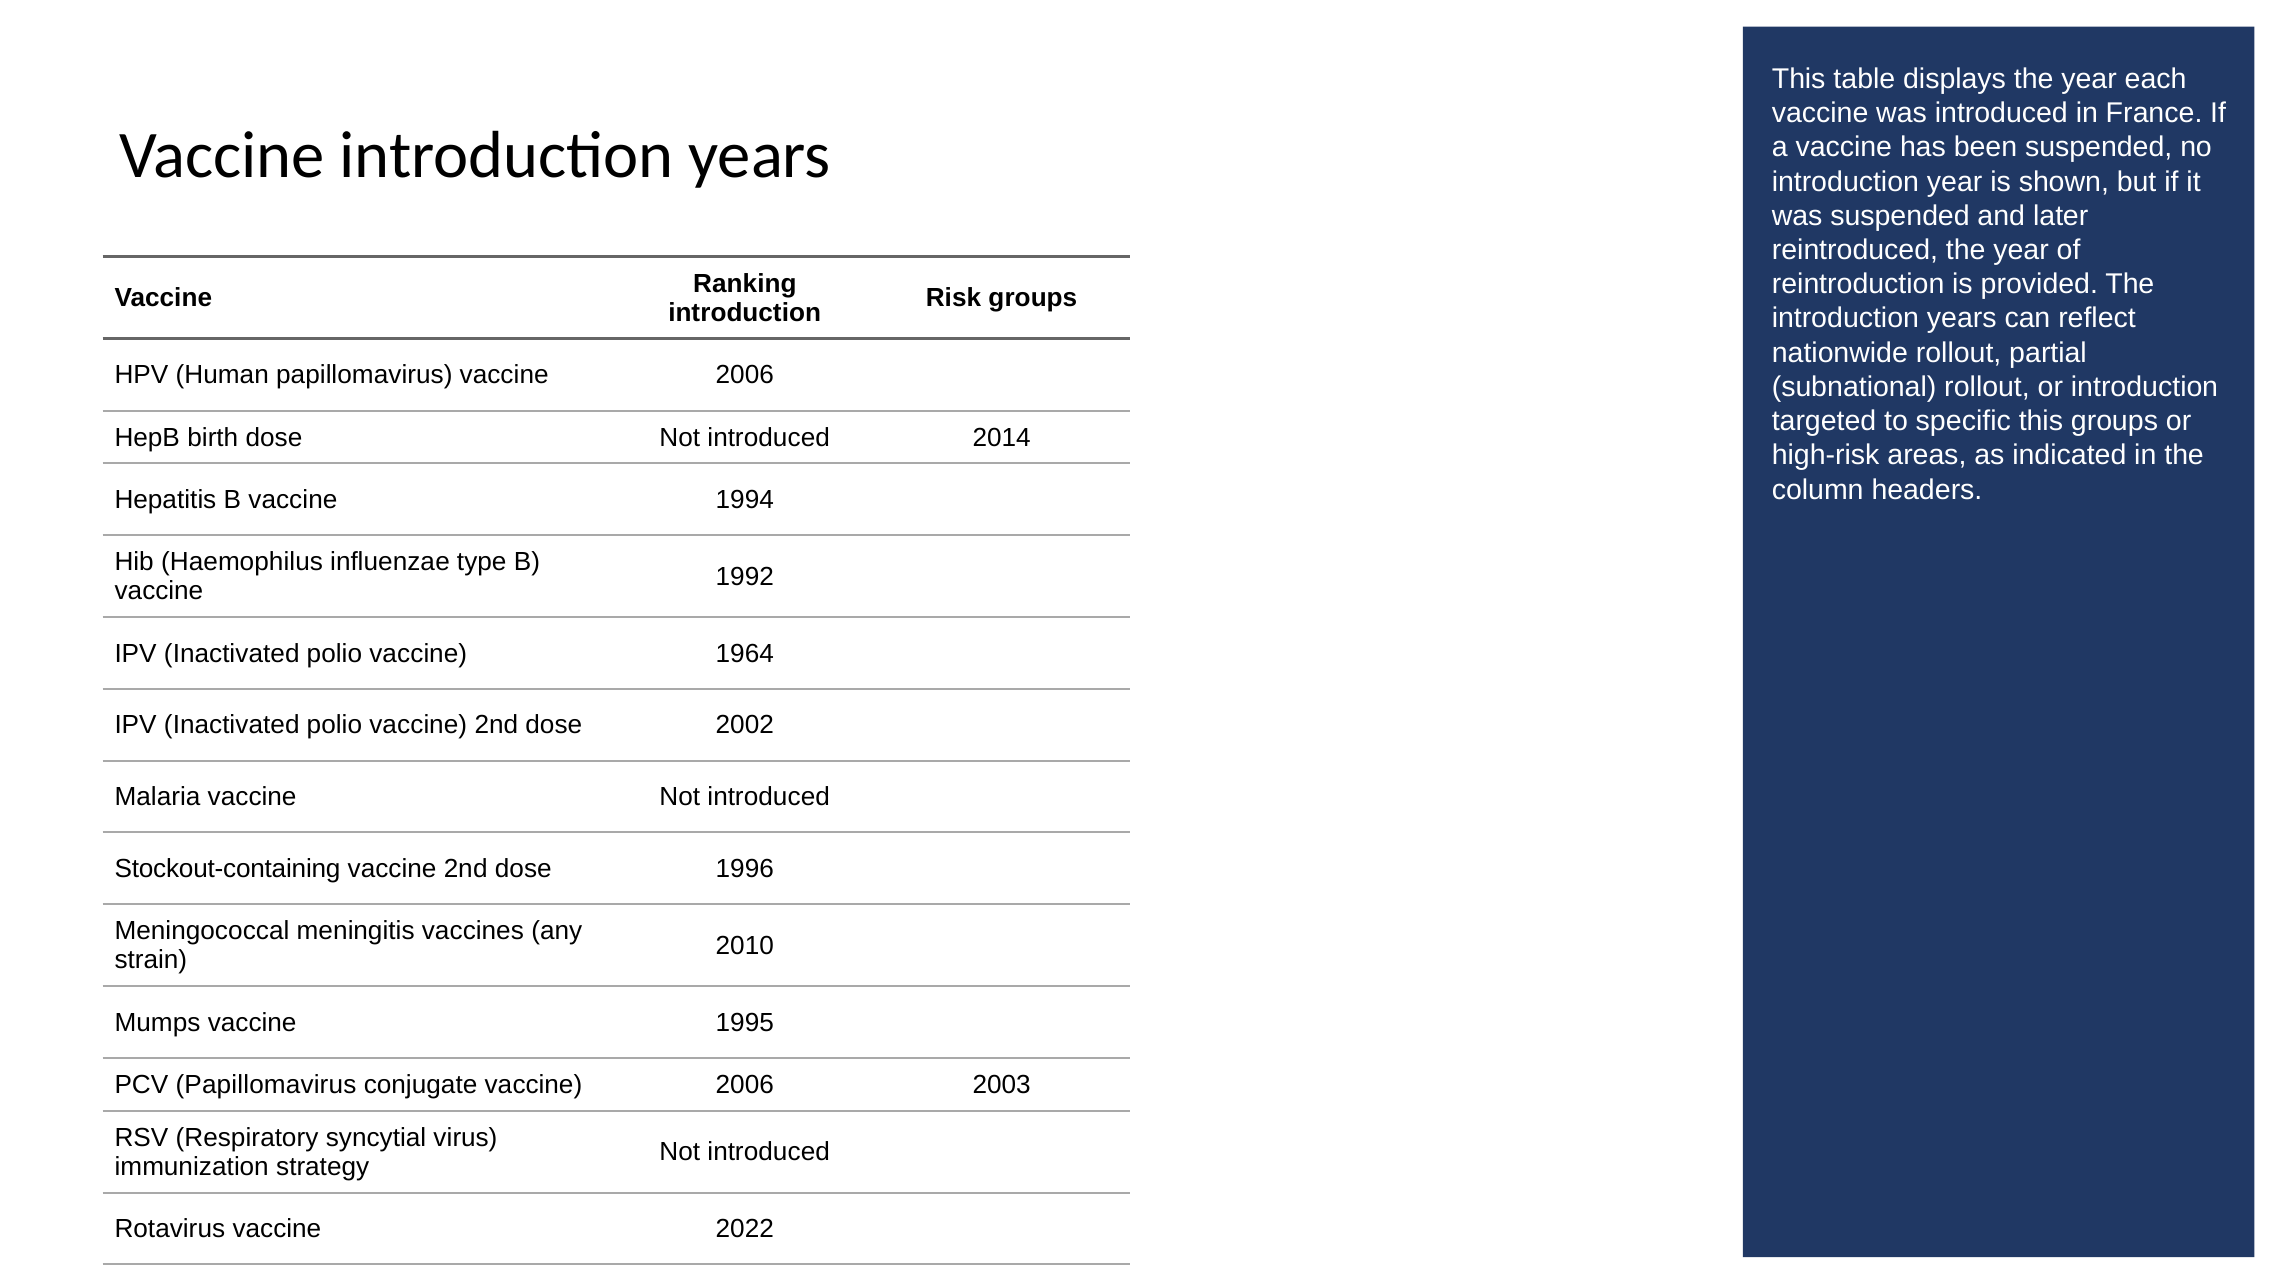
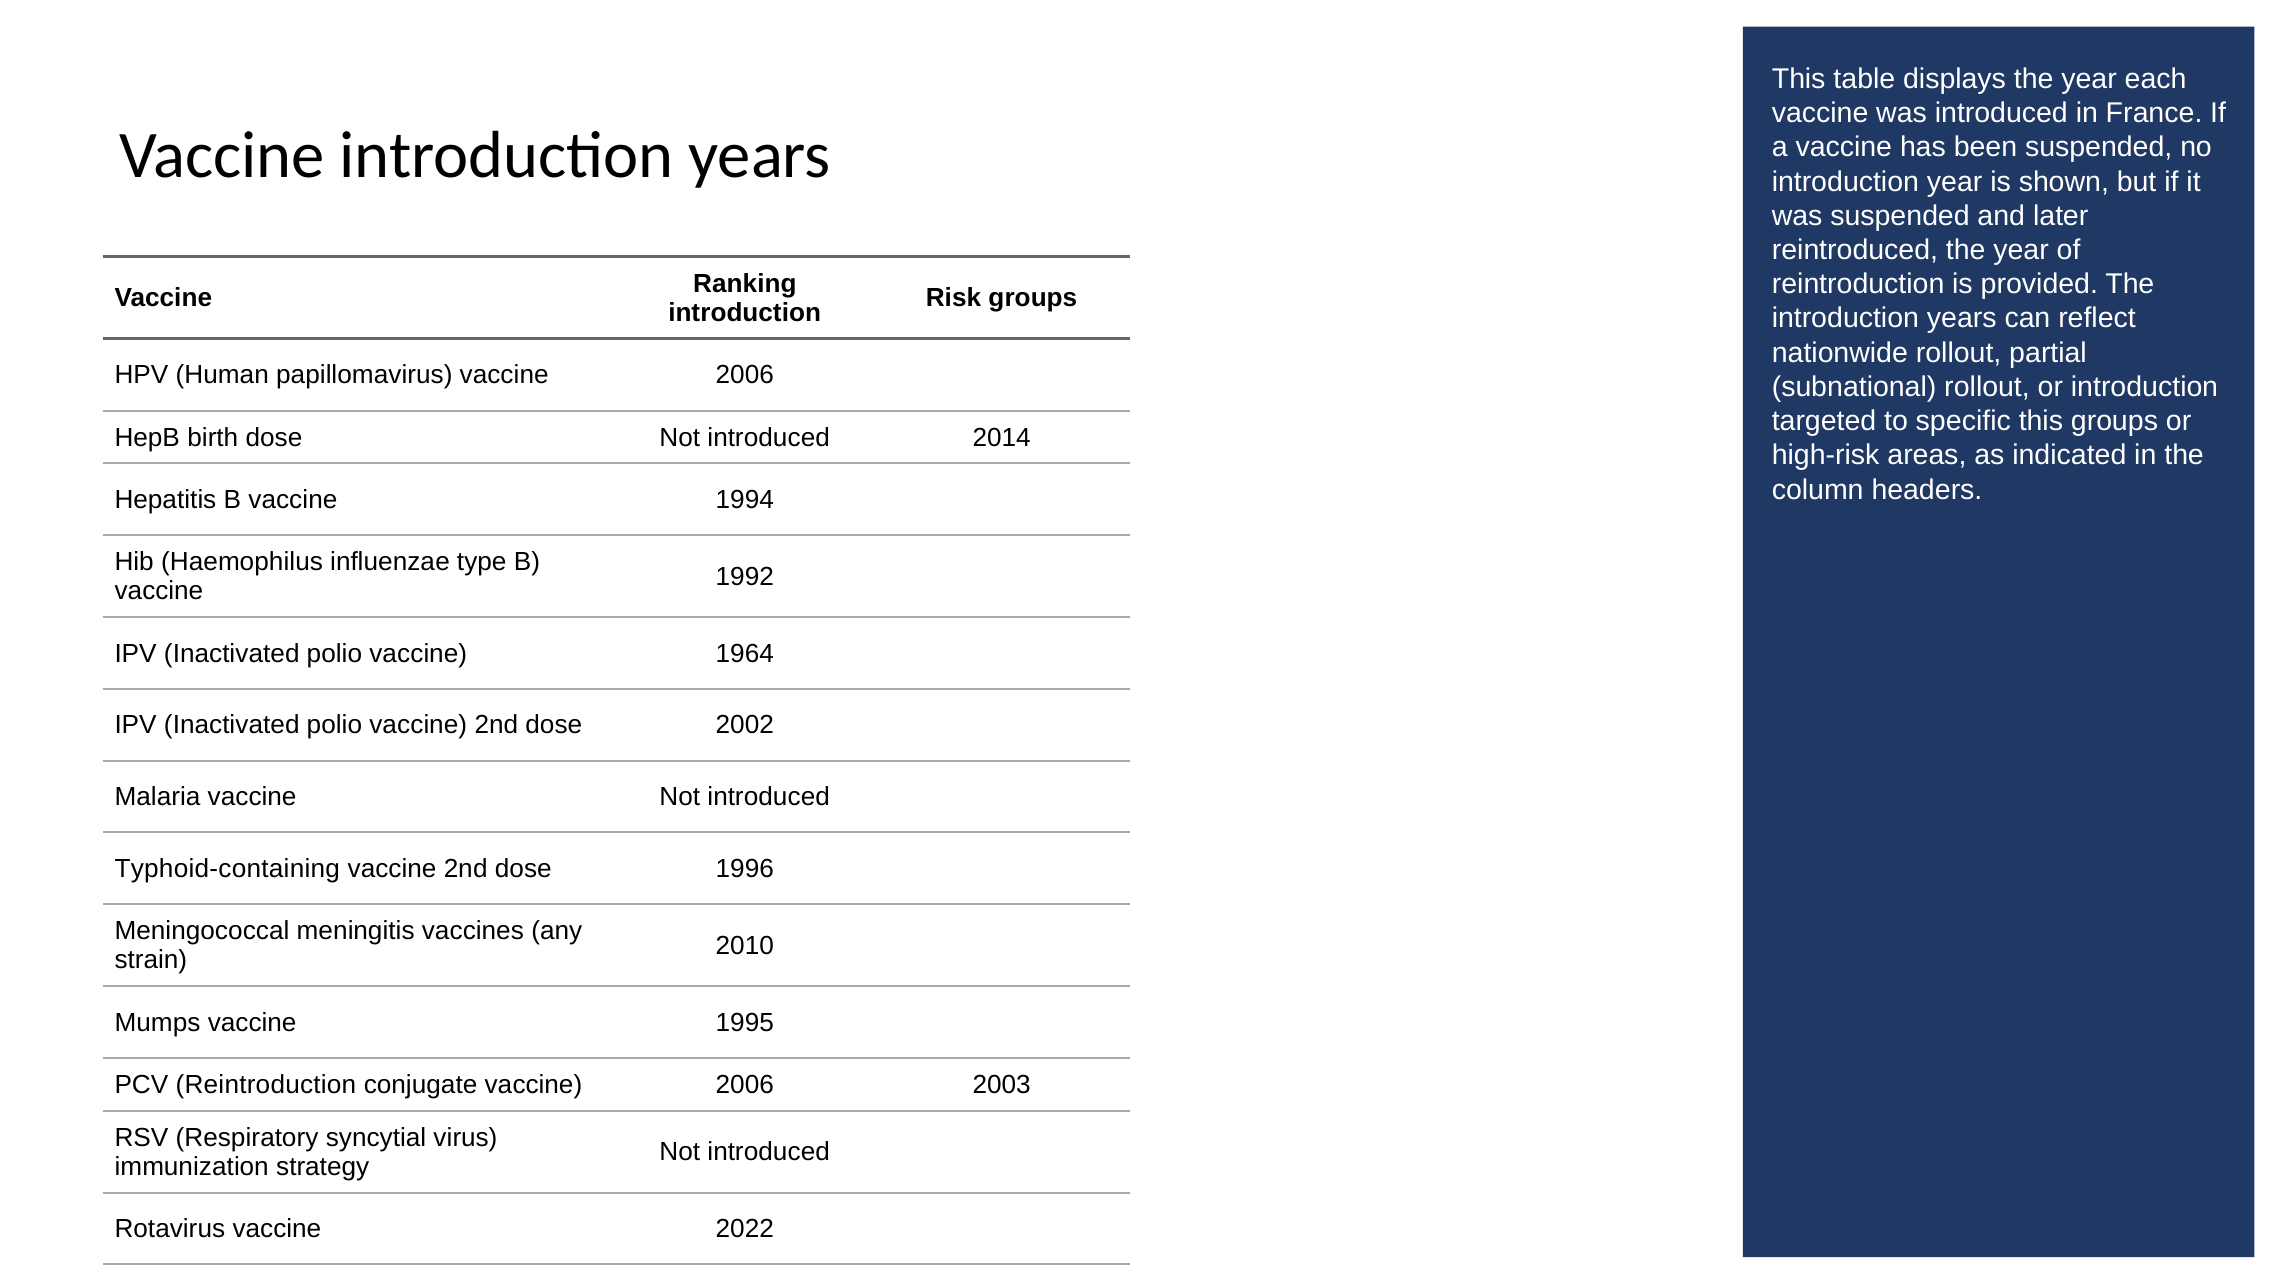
Stockout-containing: Stockout-containing -> Typhoid-containing (227, 869)
PCV Papillomavirus: Papillomavirus -> Reintroduction (266, 1085)
